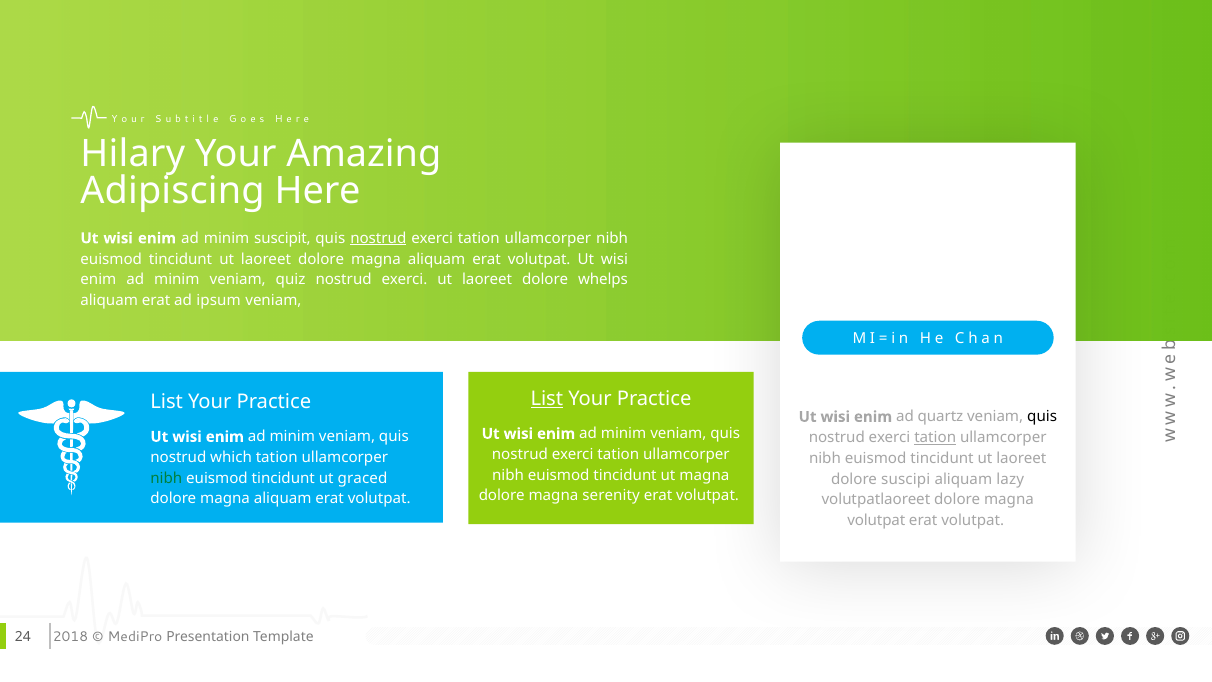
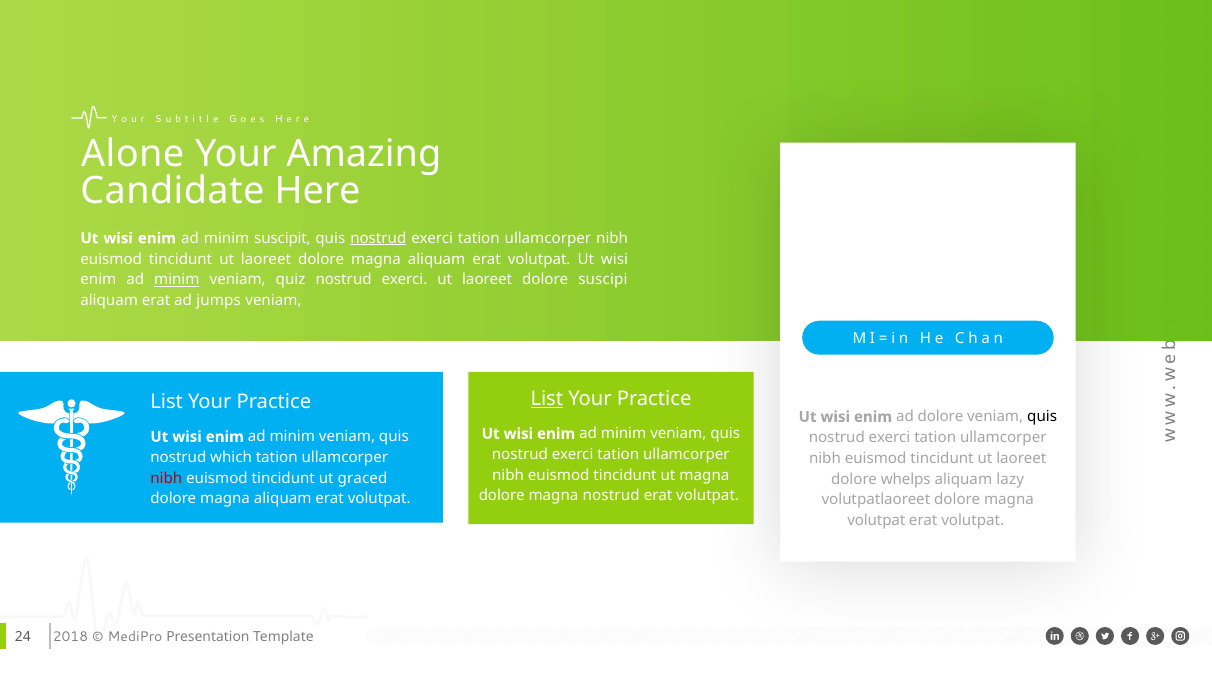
Hilary: Hilary -> Alone (133, 154)
Adipiscing: Adipiscing -> Candidate (172, 191)
minim underline: none -> present (177, 280)
whelps: whelps -> suscipi (603, 280)
ipsum: ipsum -> jumps (219, 300)
ad quartz: quartz -> dolore (941, 417)
tation underline: present -> none (935, 437)
nibh colour: green -> red (166, 478)
suscipi: suscipi -> whelps (906, 479)
magna serenity: serenity -> nostrud (611, 496)
